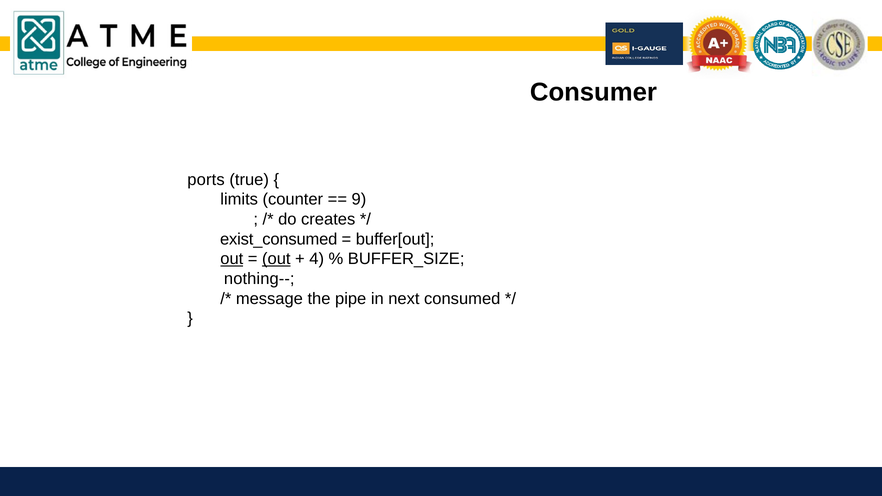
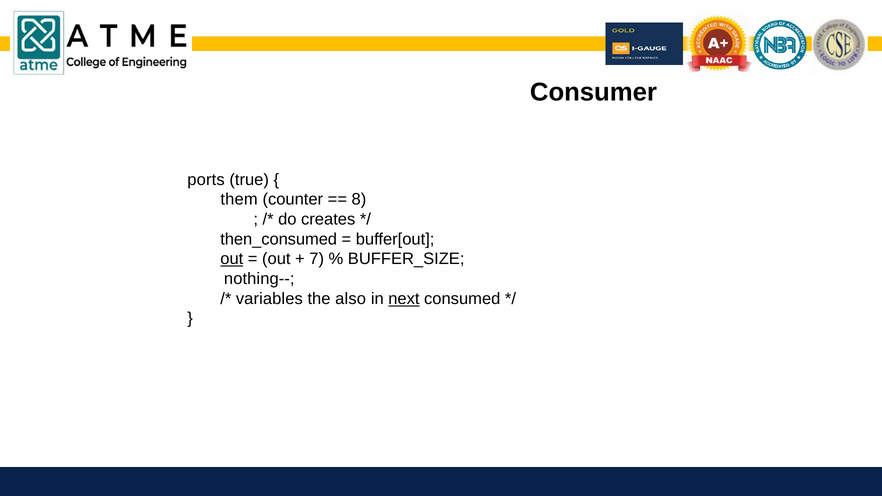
limits: limits -> them (239, 200)
9: 9 -> 8 (359, 200)
exist_consumed: exist_consumed -> then_consumed (279, 239)
out underline: present -> none (276, 259)
4: 4 -> 7 (317, 259)
message: message -> variables (269, 299)
pipe: pipe -> also (351, 299)
next underline: none -> present (404, 299)
